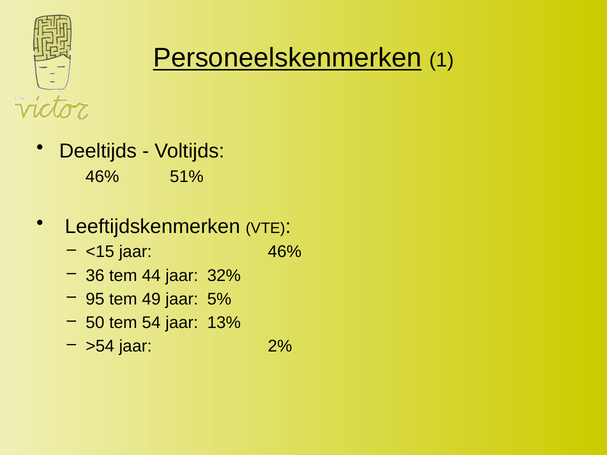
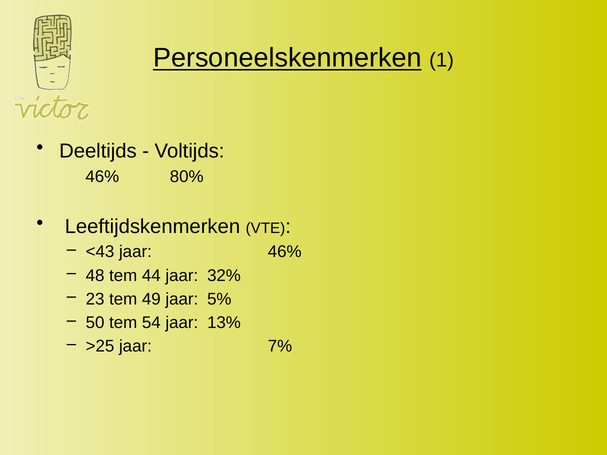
51%: 51% -> 80% (187, 177)
<15: <15 -> <43 (100, 252)
36: 36 -> 48 (95, 276)
95: 95 -> 23 (95, 299)
>54: >54 -> >25 (100, 347)
2%: 2% -> 7% (280, 347)
